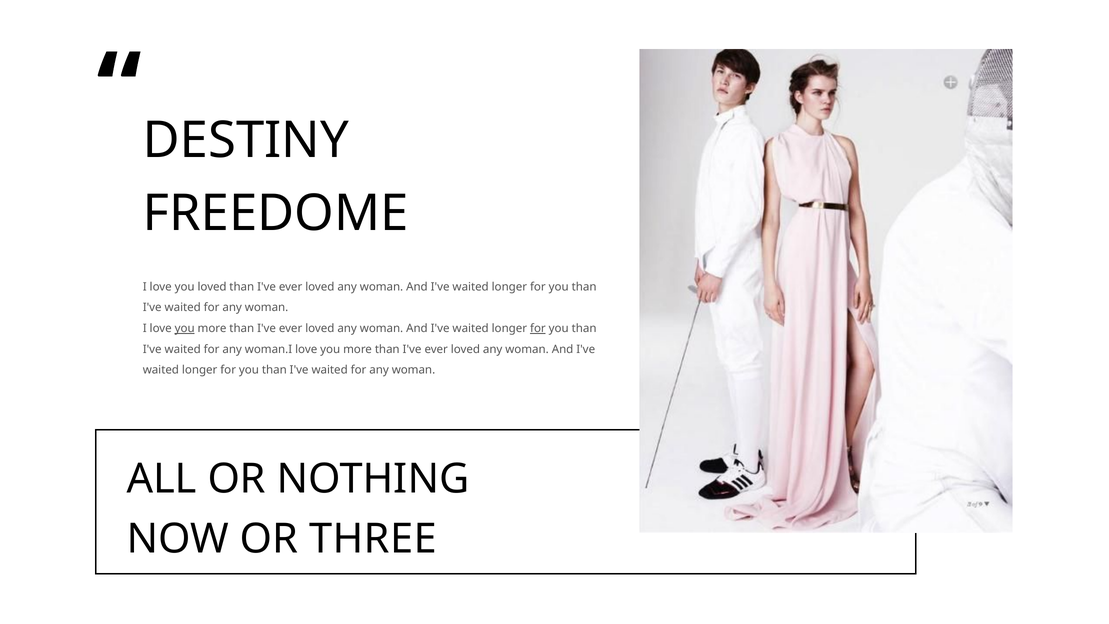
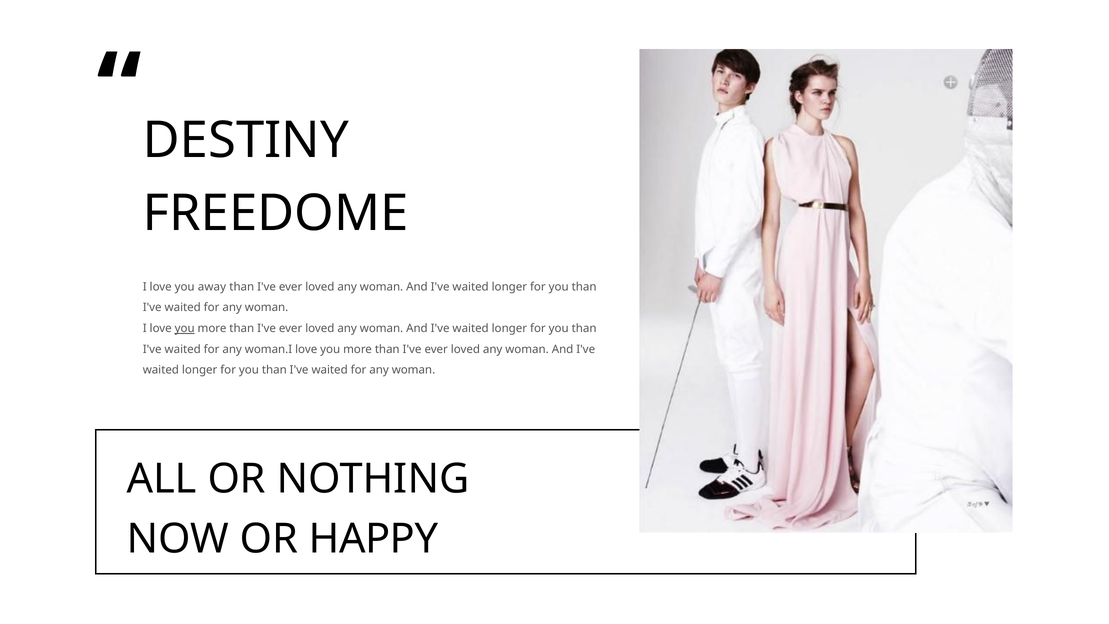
you loved: loved -> away (212, 287)
for underline: present -> none (538, 328)
THREE: THREE -> HAPPY (373, 539)
